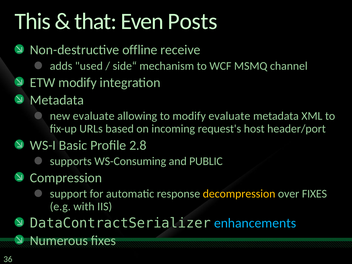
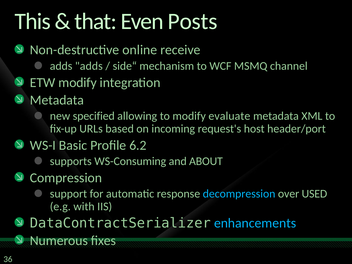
offline: offline -> online (140, 50)
adds used: used -> adds (89, 66)
new evaluate: evaluate -> specified (94, 116)
2.8: 2.8 -> 6.2 (138, 145)
PUBLIC: PUBLIC -> ABOUT (206, 161)
decompression colour: yellow -> light blue (239, 194)
over FIXES: FIXES -> USED (314, 194)
